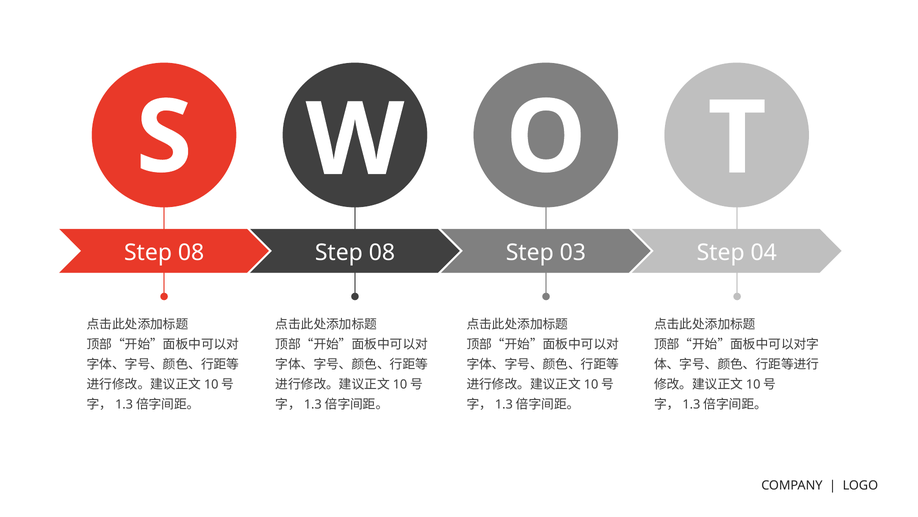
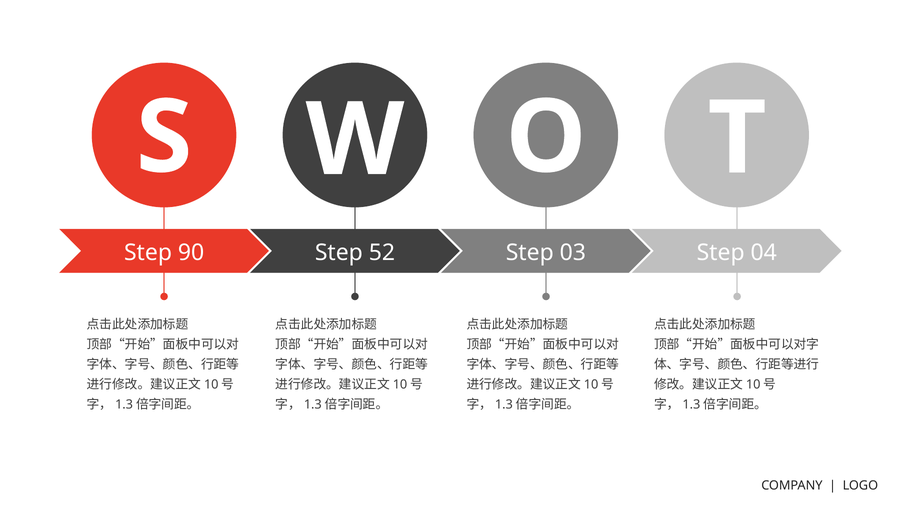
08: 08 -> 90 (191, 252)
08: 08 -> 52 (382, 252)
